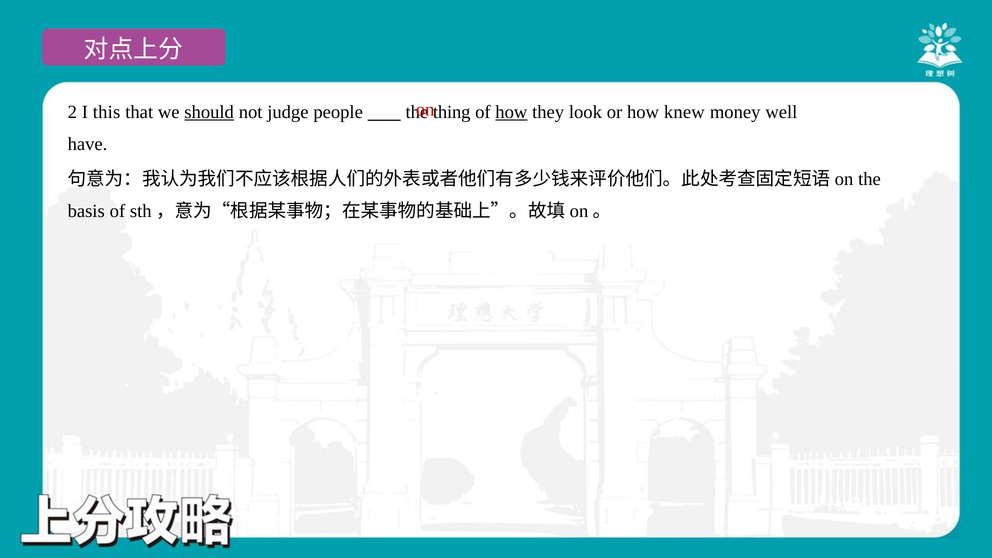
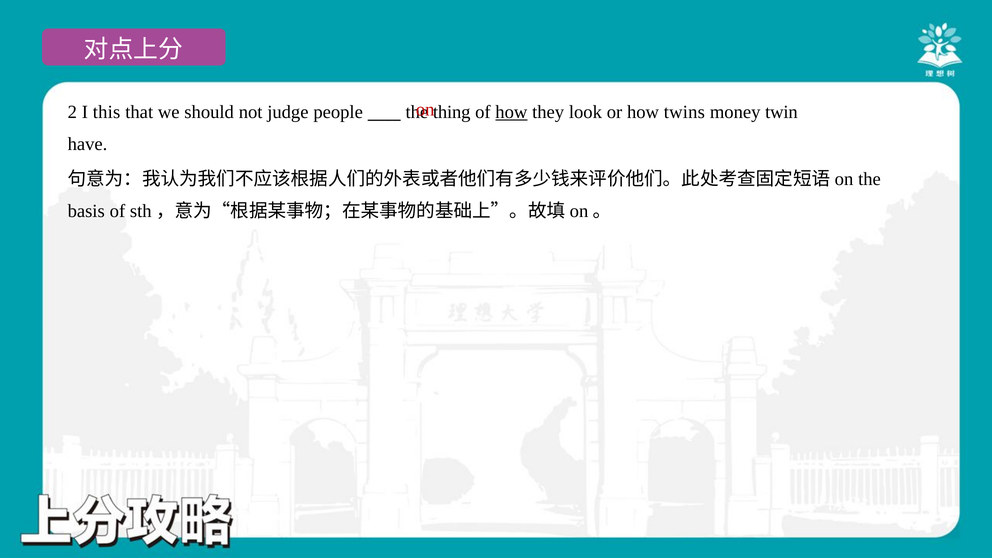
should underline: present -> none (209, 112)
knew: knew -> twins (684, 112)
well: well -> twin (781, 112)
